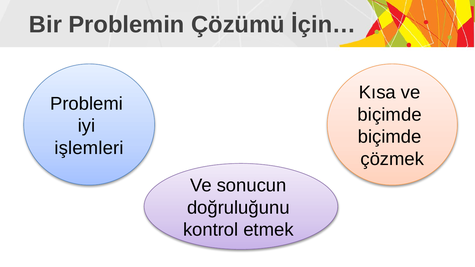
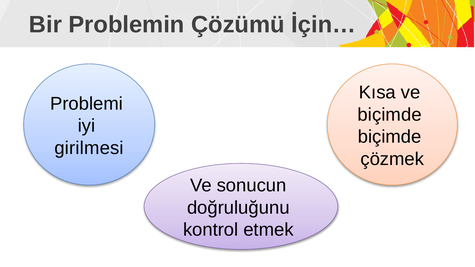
işlemleri: işlemleri -> girilmesi (89, 148)
